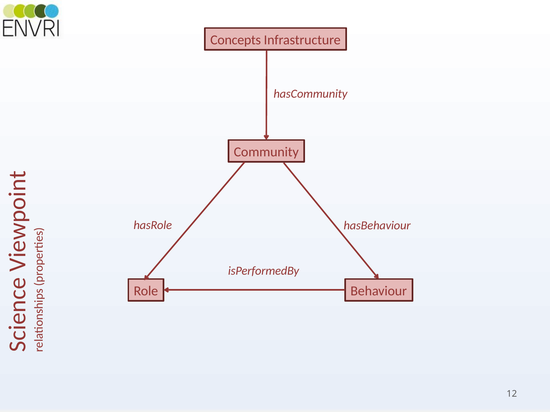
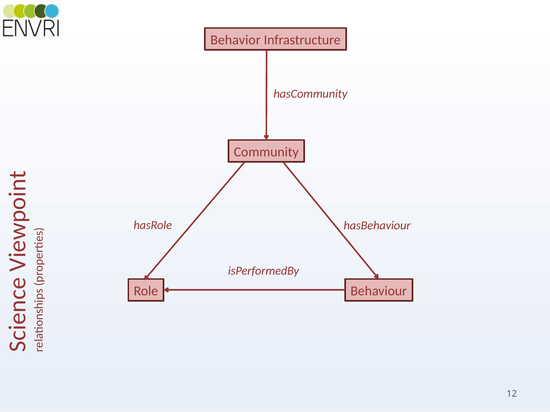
Concepts: Concepts -> Behavior (235, 40)
